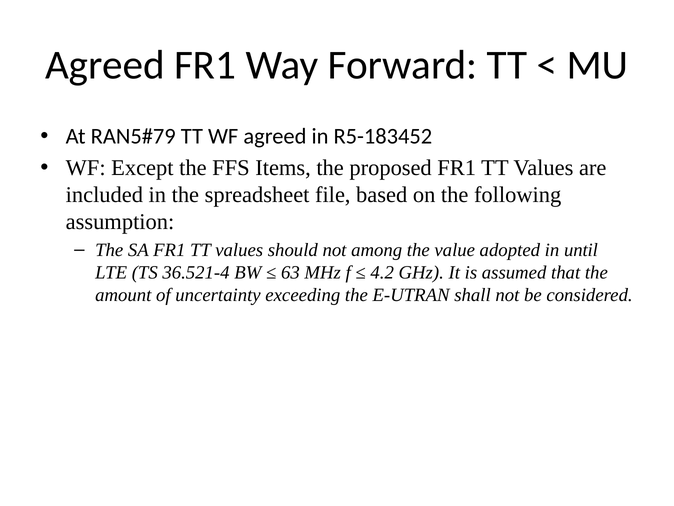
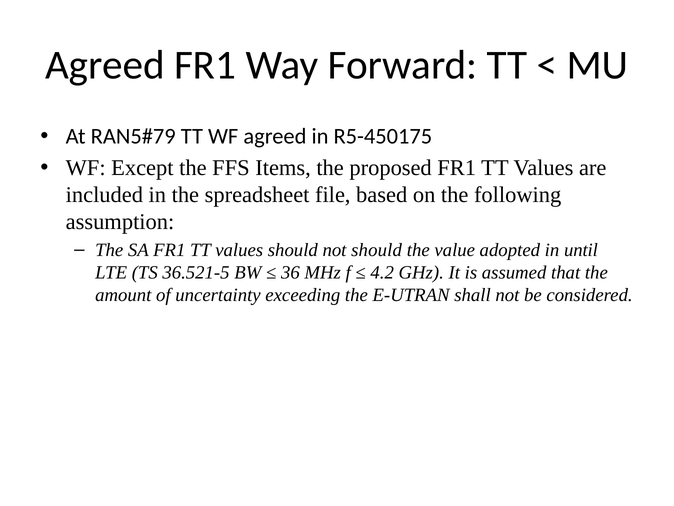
R5-183452: R5-183452 -> R5-450175 (383, 136)
not among: among -> should (377, 250)
36.521-4: 36.521-4 -> 36.521-5 (196, 272)
63: 63 -> 36 (290, 272)
